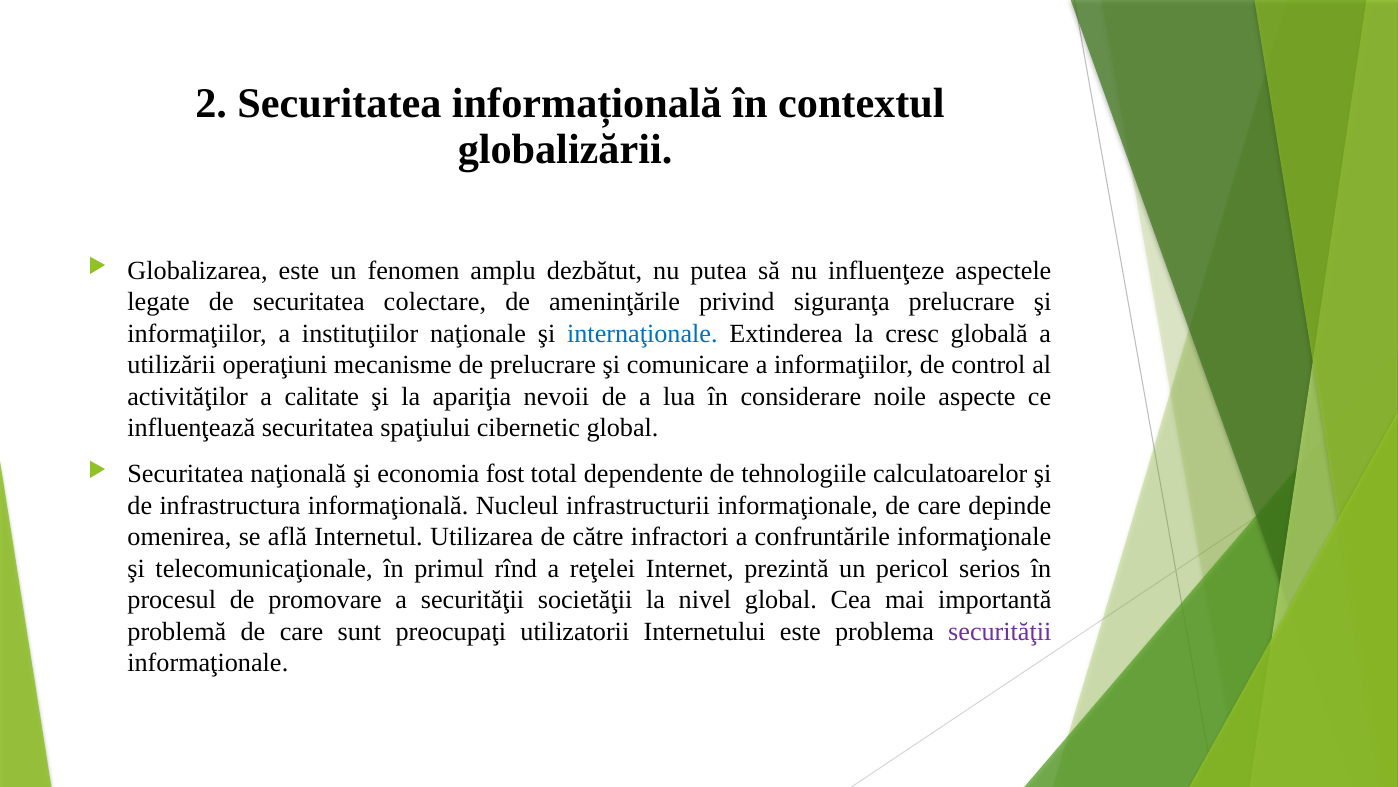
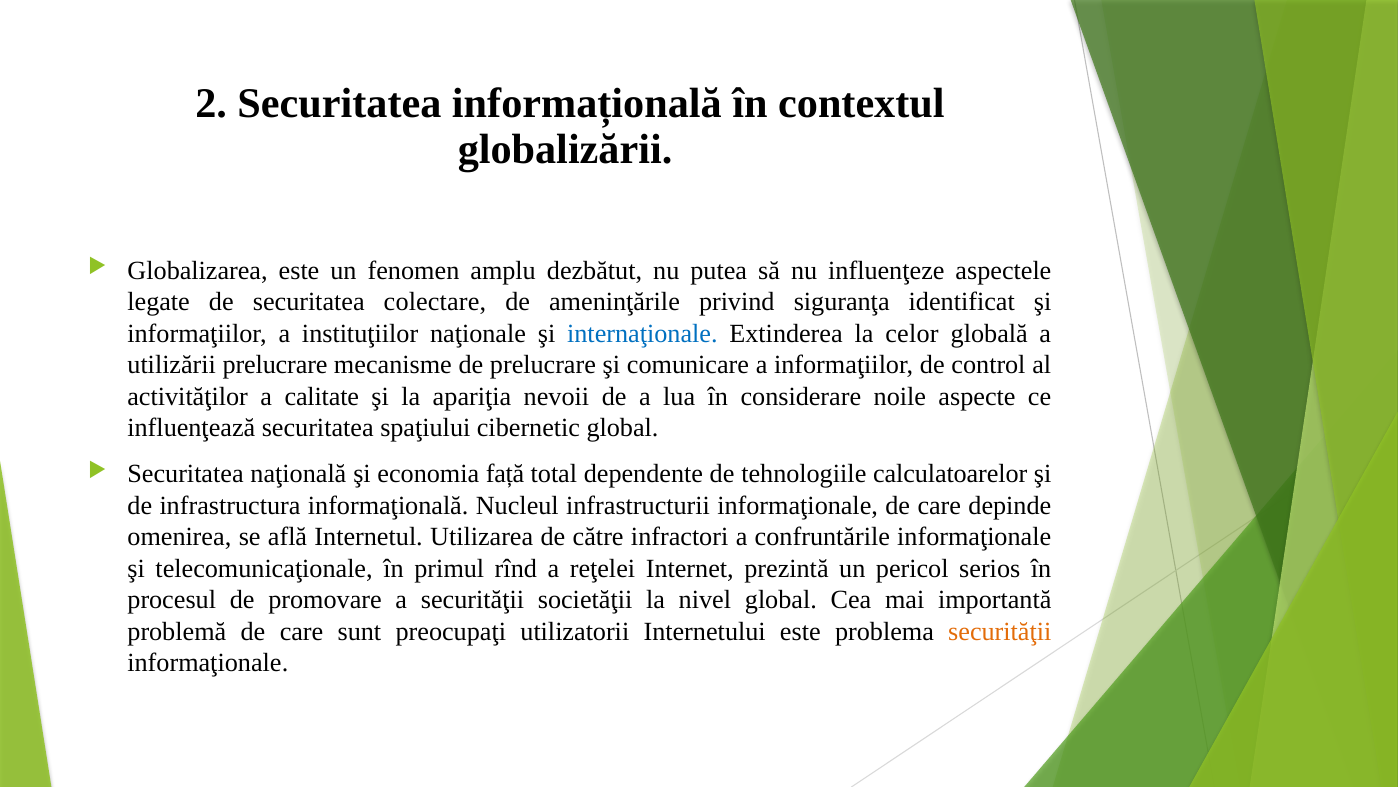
siguranţa prelucrare: prelucrare -> identificat (962, 302)
cresc: cresc -> celor (912, 333)
utilizării operaţiuni: operaţiuni -> prelucrare (275, 365)
fost: fost -> față (505, 474)
securităţii colour: purple -> orange (1000, 631)
